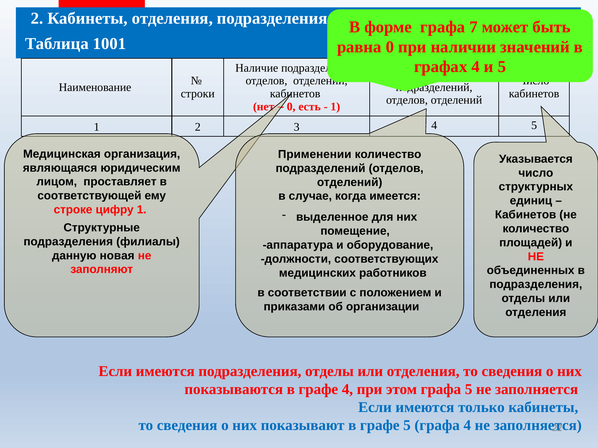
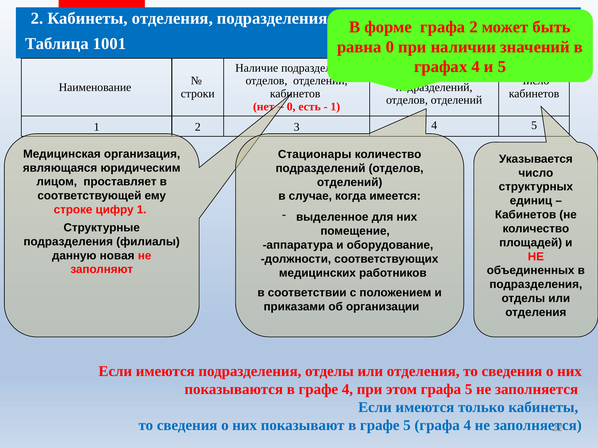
графа 7: 7 -> 2 (473, 27)
Применении: Применении -> Стационары (315, 154)
